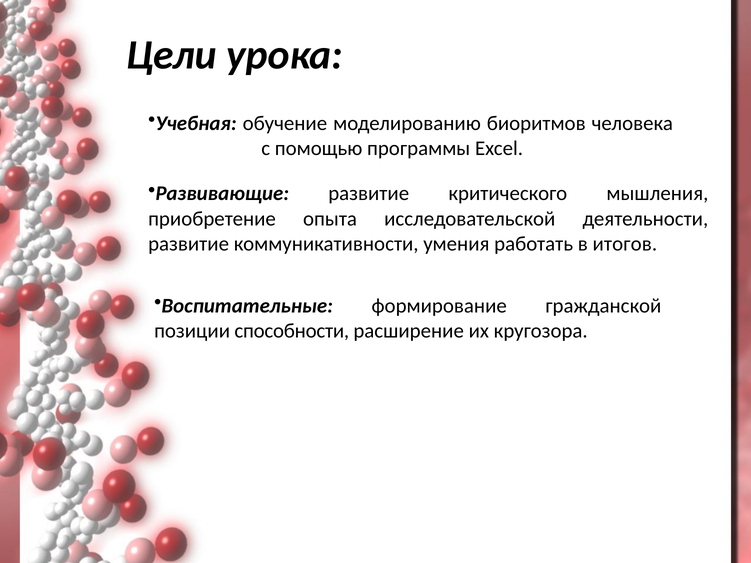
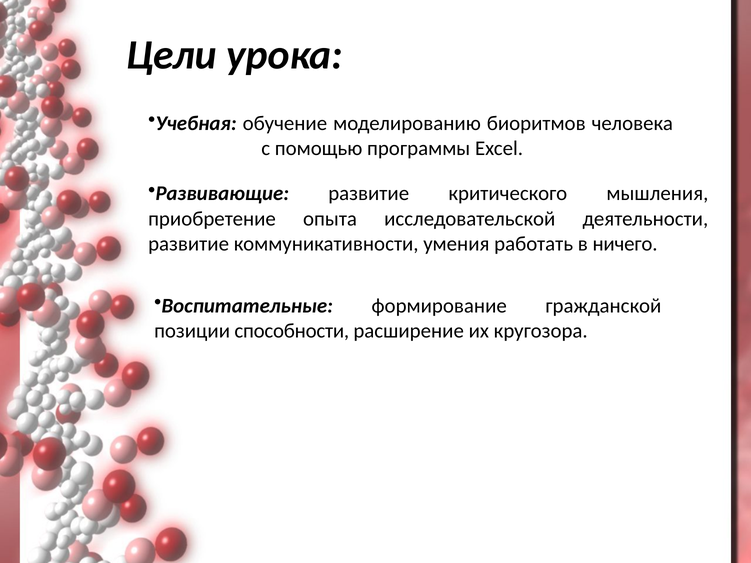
итогов: итогов -> ничего (625, 244)
